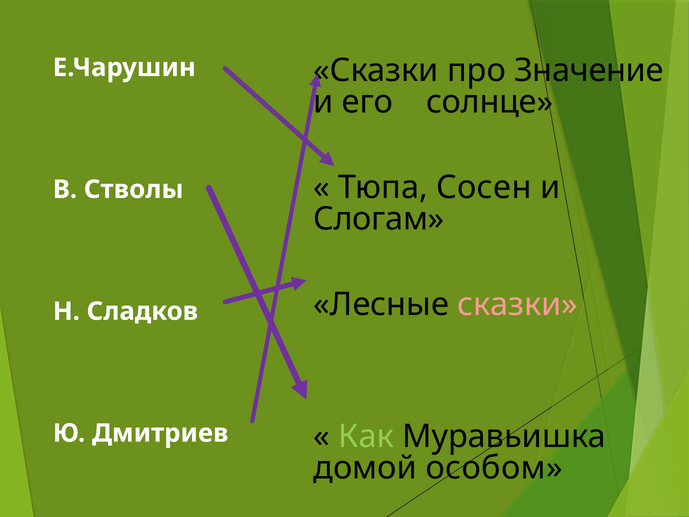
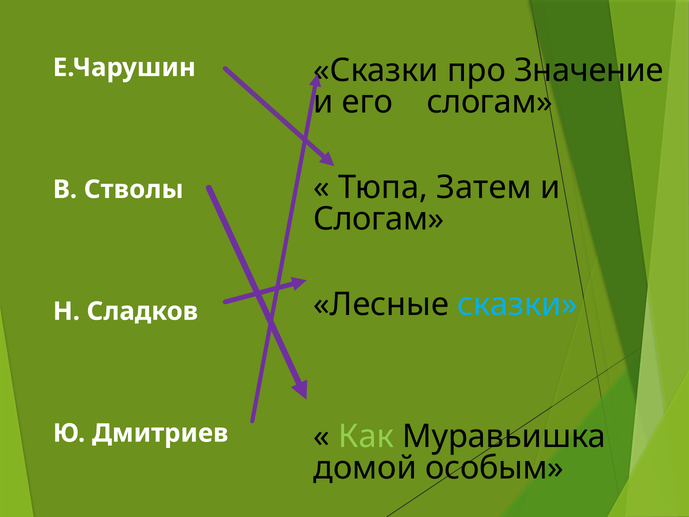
его солнце: солнце -> слогам (490, 102)
Сосен: Сосен -> Затем (484, 187)
сказки colour: pink -> light blue (518, 304)
особом: особом -> особым (495, 468)
